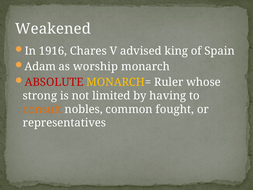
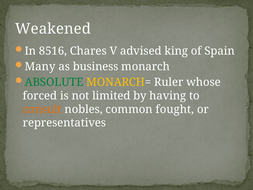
1916: 1916 -> 8516 (53, 51)
Adam: Adam -> Many (40, 67)
worship: worship -> business (96, 67)
ABSOLUTE colour: red -> green (54, 82)
strong: strong -> forced (40, 96)
